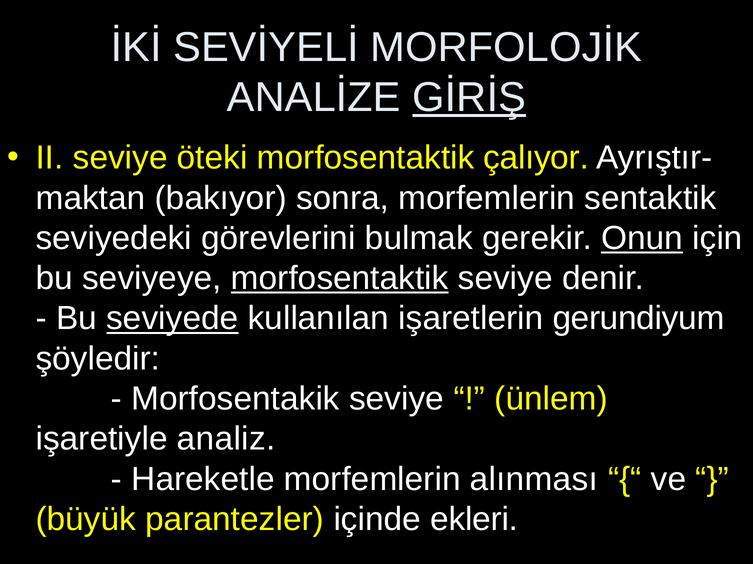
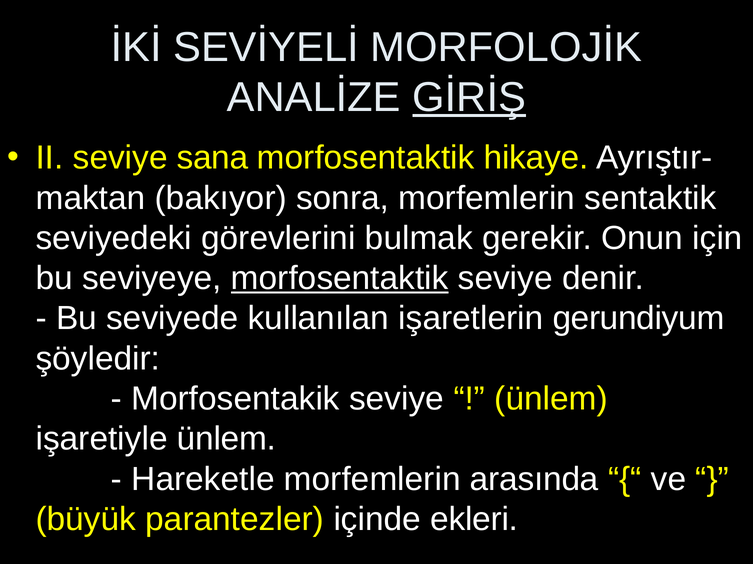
öteki: öteki -> sana (212, 158)
çalıyor: çalıyor -> hikaye (536, 158)
Onun underline: present -> none (642, 238)
seviyede underline: present -> none (172, 319)
işaretiyle analiz: analiz -> ünlem (226, 439)
alınması: alınması -> arasında (534, 480)
